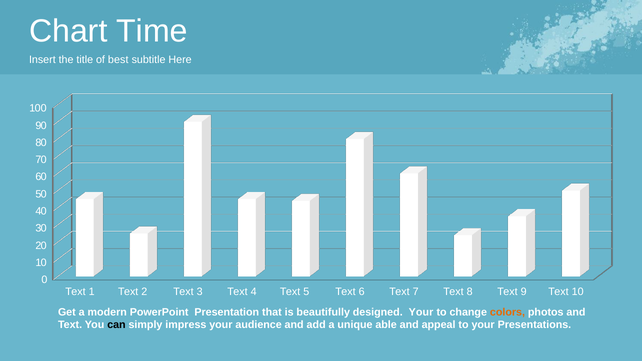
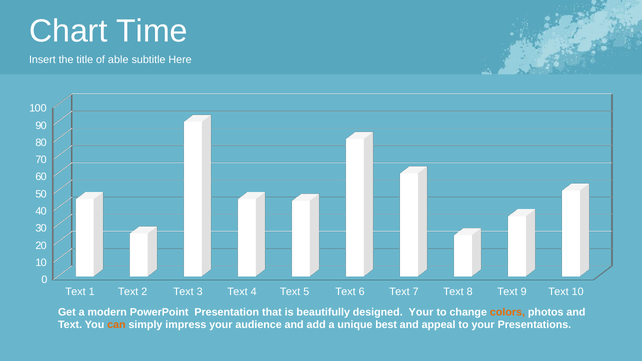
best: best -> able (118, 60)
can colour: black -> orange (116, 325)
able: able -> best (386, 325)
